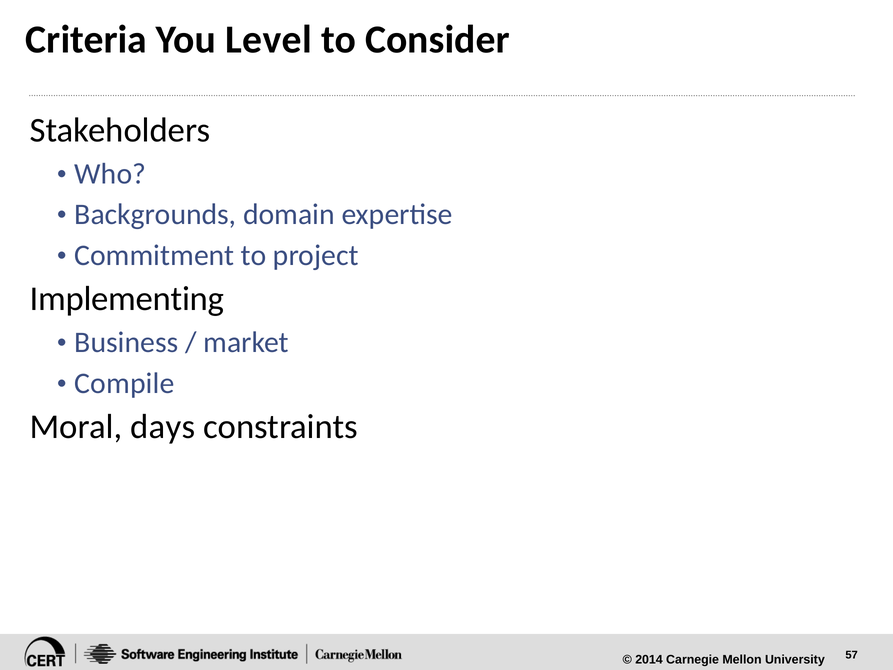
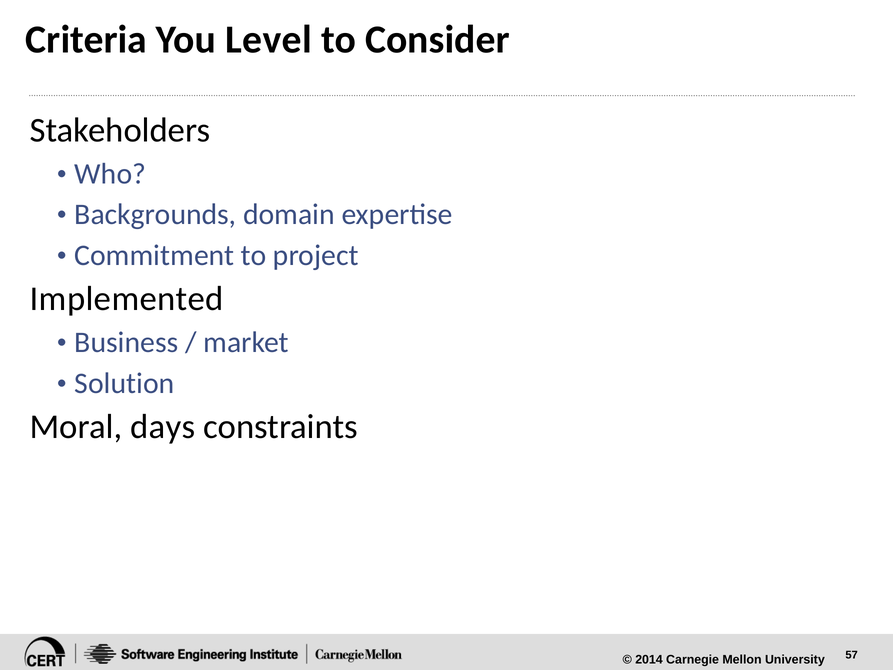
Implementing: Implementing -> Implemented (127, 299)
Compile: Compile -> Solution (125, 383)
